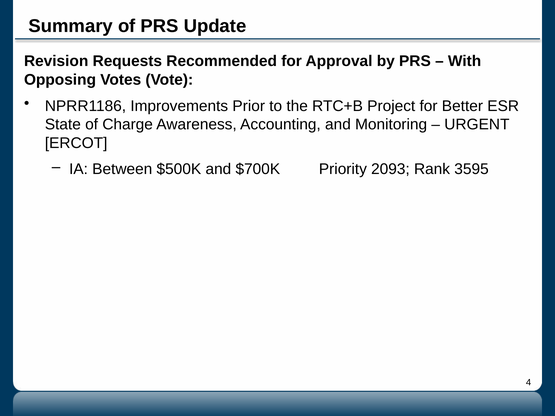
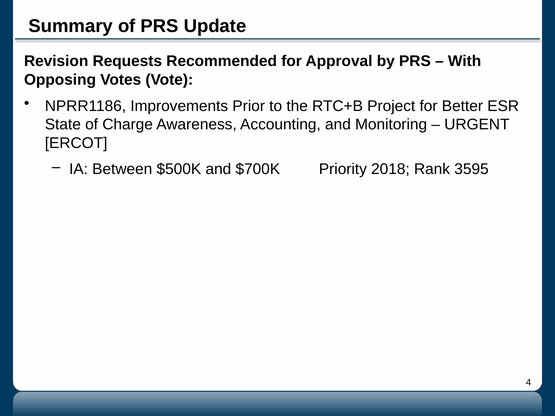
2093: 2093 -> 2018 (390, 169)
